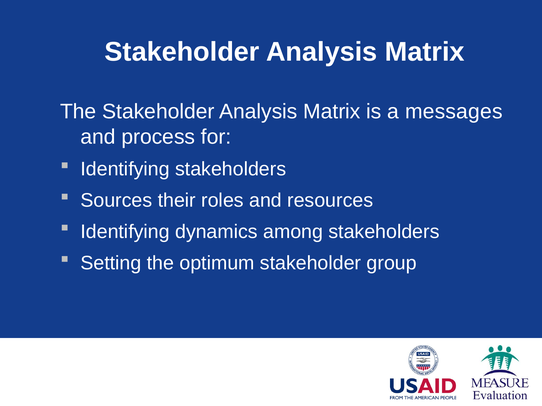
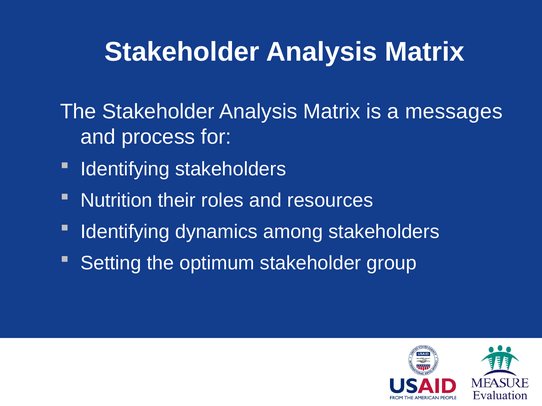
Sources: Sources -> Nutrition (116, 201)
